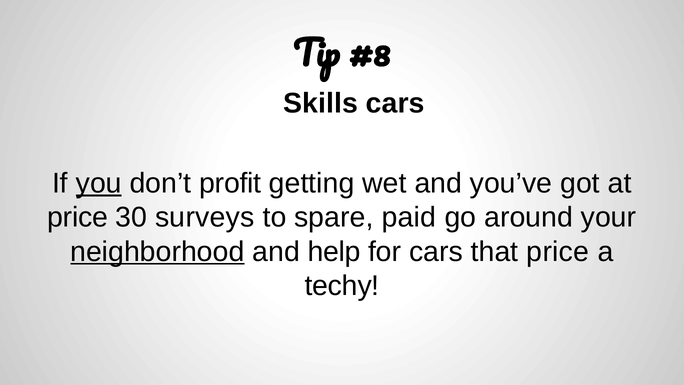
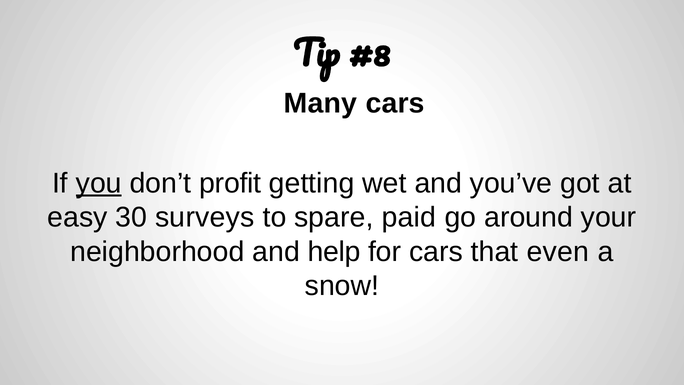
Skills: Skills -> Many (320, 103)
price: price -> easy (77, 217)
neighborhood underline: present -> none (157, 251)
that price: price -> even (558, 251)
techy: techy -> snow (342, 286)
